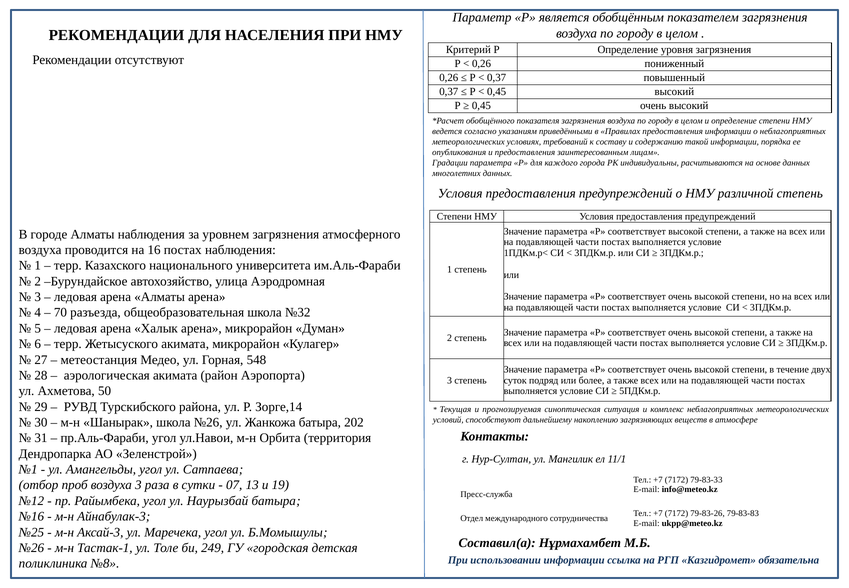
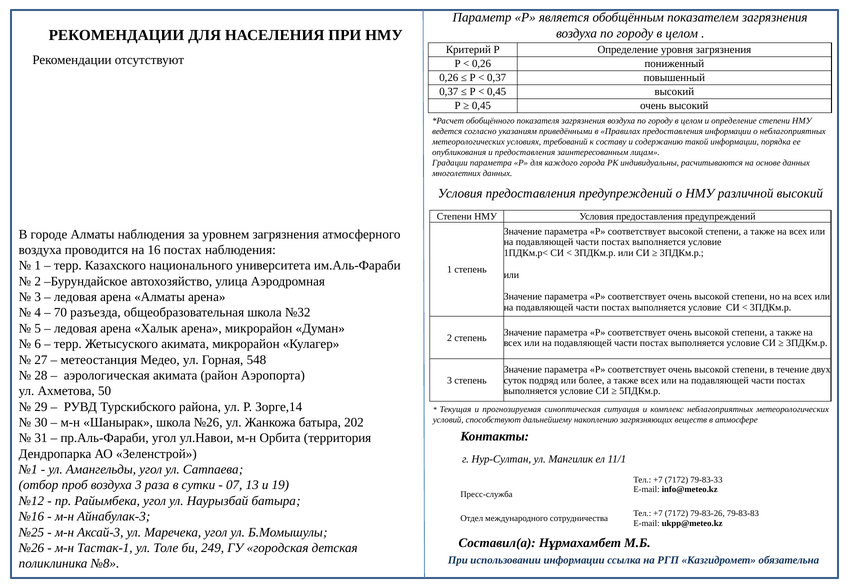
различной степень: степень -> высокий (800, 193)
